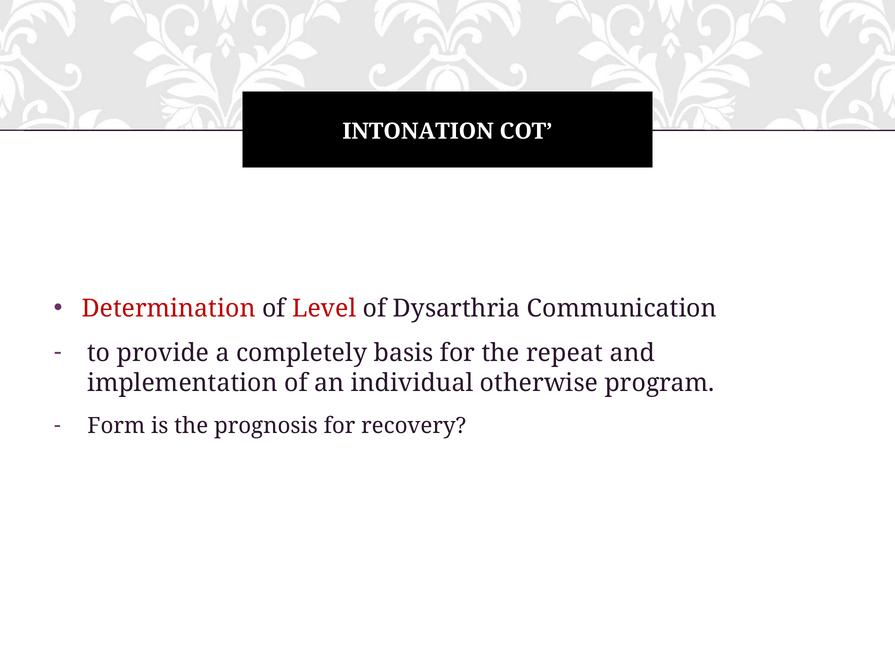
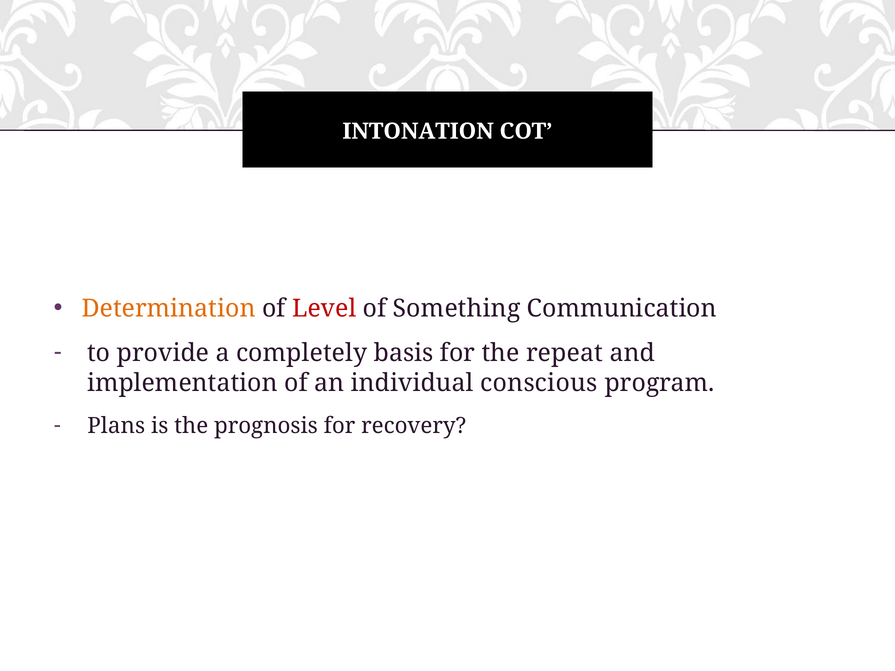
Determination colour: red -> orange (169, 308)
Dysarthria: Dysarthria -> Something (457, 308)
otherwise: otherwise -> conscious (539, 383)
Form: Form -> Plans (116, 426)
